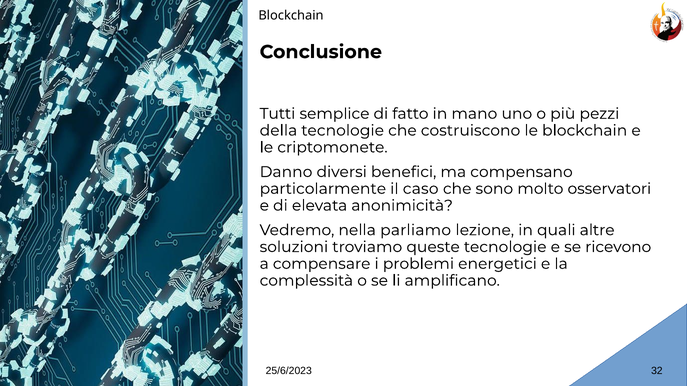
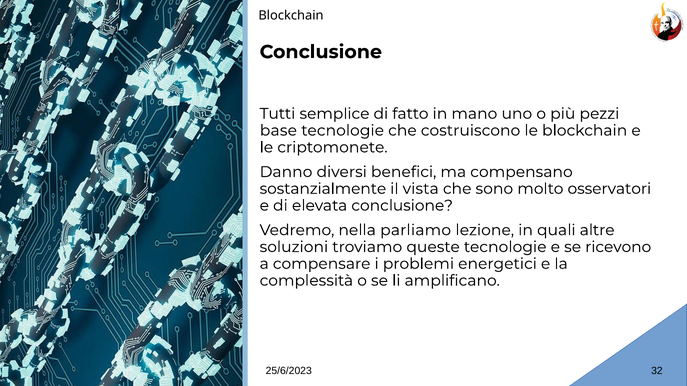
della: della -> base (278, 131)
particolarmente: particolarmente -> sostanzialmente (323, 189)
caso: caso -> vista (421, 189)
elevata anonimicità: anonimicità -> conclusione (402, 206)
